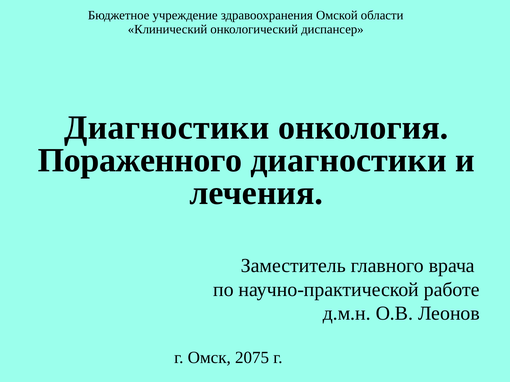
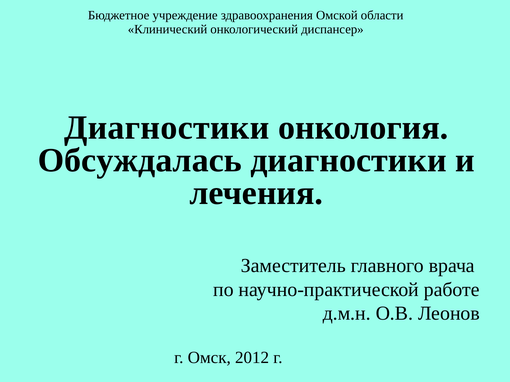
Пораженного: Пораженного -> Обсуждалась (140, 161)
2075: 2075 -> 2012 (252, 358)
